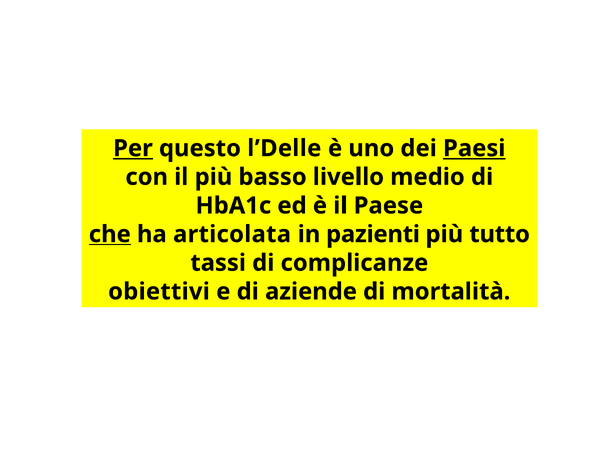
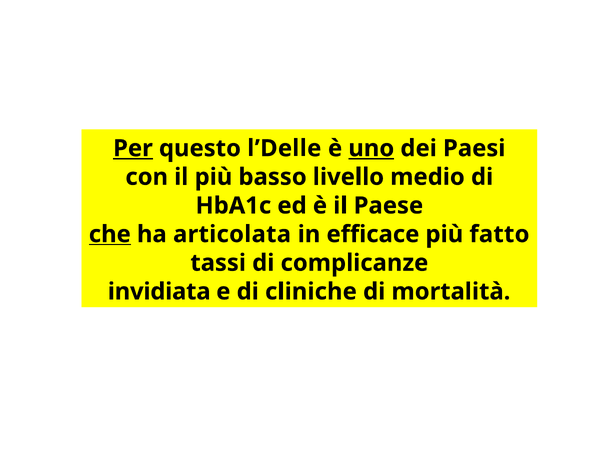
uno underline: none -> present (371, 149)
Paesi underline: present -> none (474, 149)
pazienti: pazienti -> efficace (373, 235)
tutto: tutto -> fatto (499, 235)
obiettivi: obiettivi -> invidiata (159, 292)
aziende: aziende -> cliniche (311, 292)
